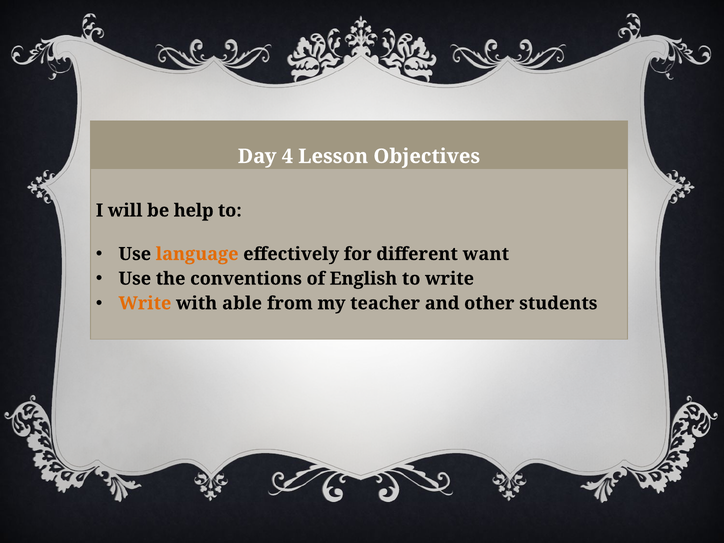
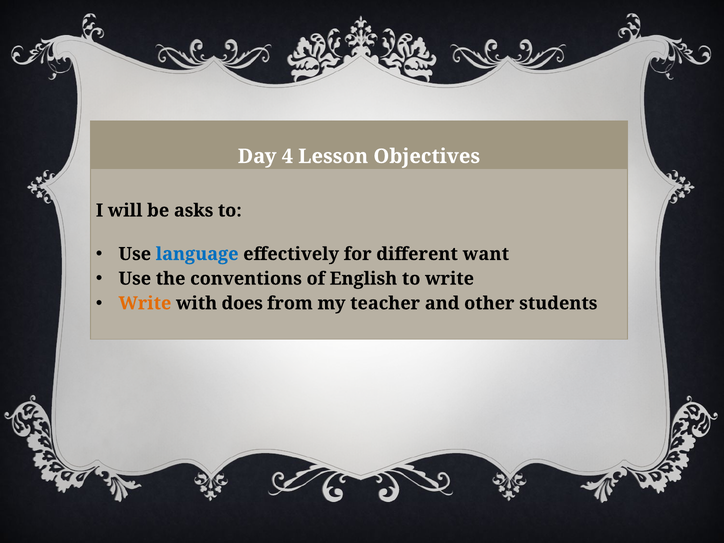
help: help -> asks (194, 211)
language colour: orange -> blue (197, 254)
able: able -> does (242, 303)
